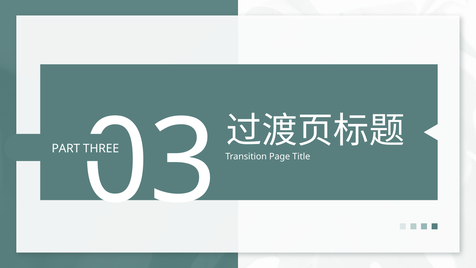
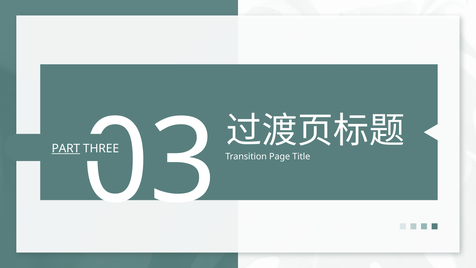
PART underline: none -> present (66, 148)
